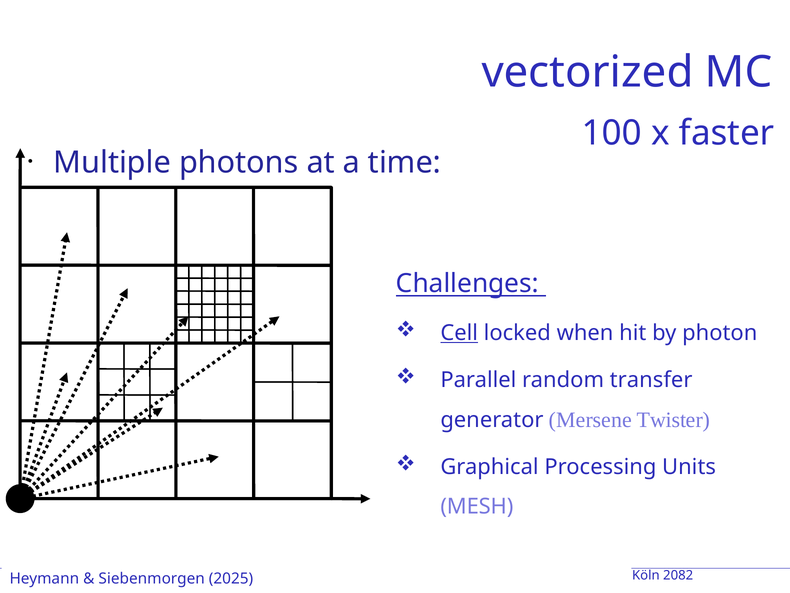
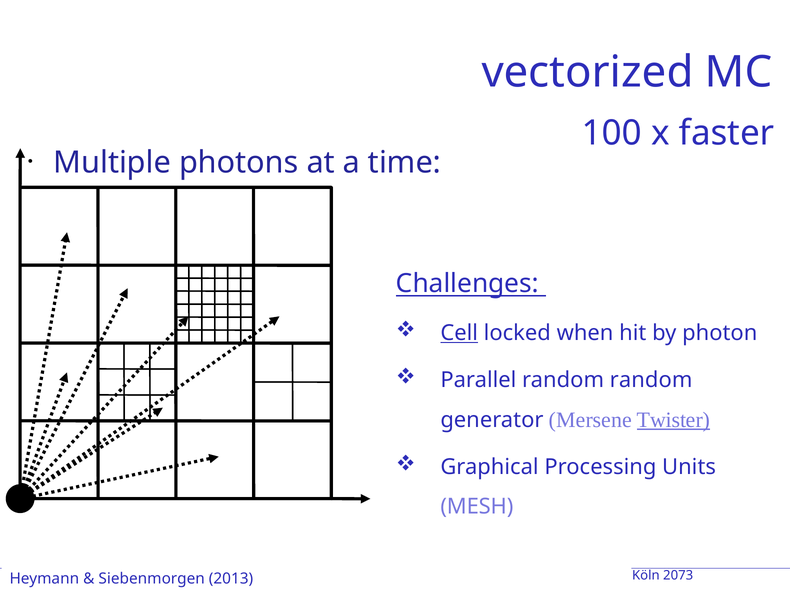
random transfer: transfer -> random (651, 380)
Twister underline: none -> present (673, 419)
2082: 2082 -> 2073 (678, 575)
2025: 2025 -> 2013 (231, 578)
